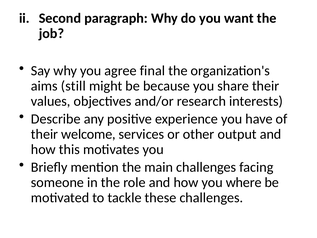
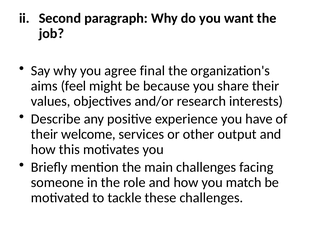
still: still -> feel (73, 86)
where: where -> match (244, 182)
